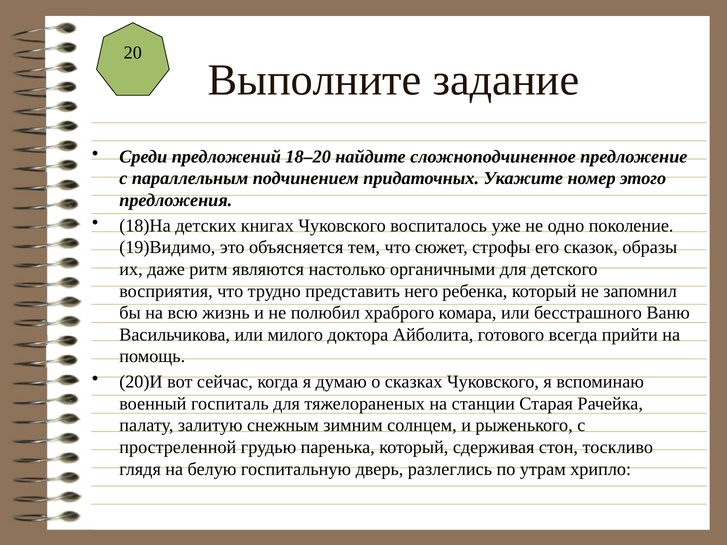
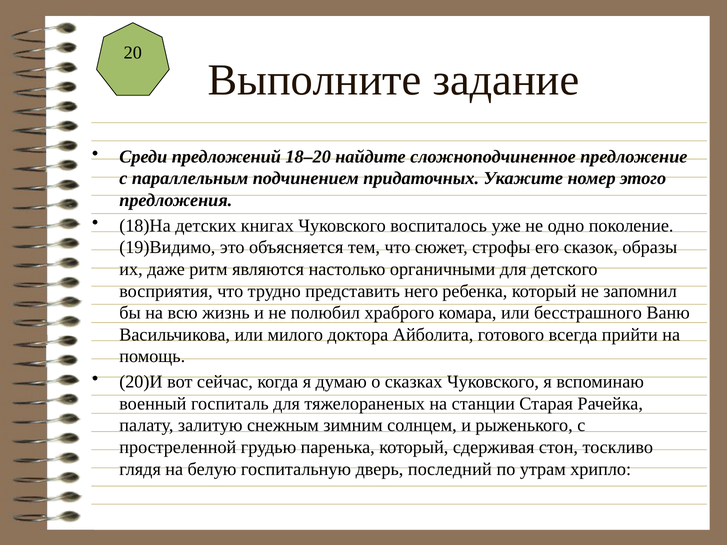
разлеглись: разлеглись -> последний (450, 469)
